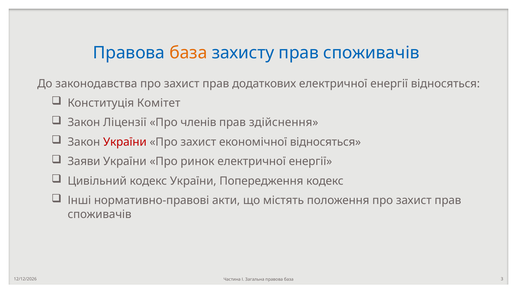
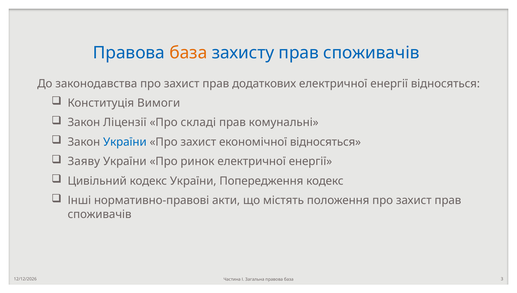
Комітет: Комітет -> Вимоги (159, 103)
членів: членів -> складі (198, 123)
здійснення: здійснення -> комунальні (284, 123)
України colour: red -> blue (125, 142)
Заяви: Заяви -> Заяву (84, 162)
